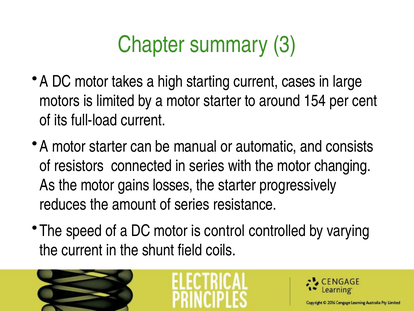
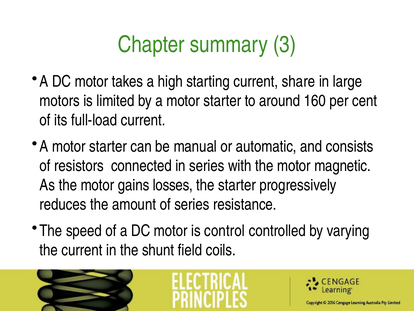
cases: cases -> share (299, 81)
154: 154 -> 160 (315, 101)
changing: changing -> magnetic (343, 165)
